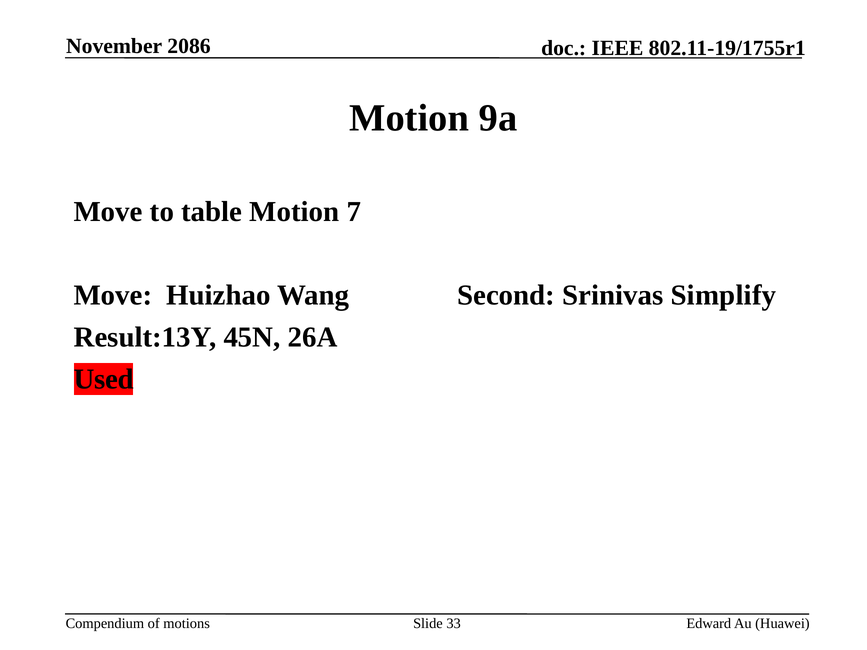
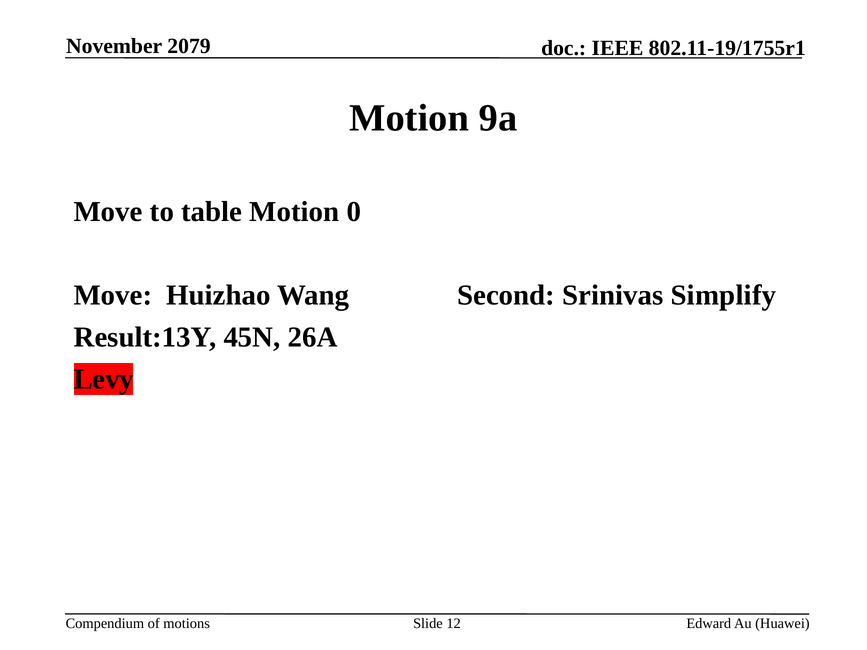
2086: 2086 -> 2079 (189, 46)
7: 7 -> 0 (354, 212)
Used: Used -> Levy (104, 379)
33: 33 -> 12 (454, 624)
